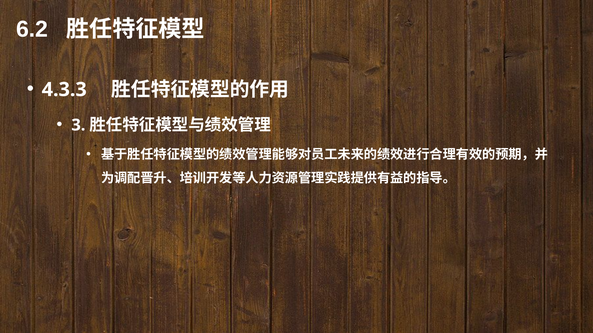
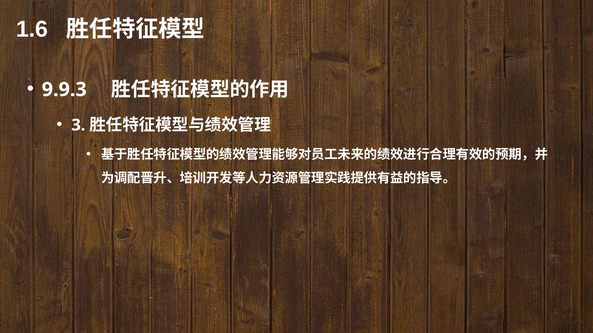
6.2: 6.2 -> 1.6 (32, 29)
4.3.3: 4.3.3 -> 9.9.3 (64, 90)
